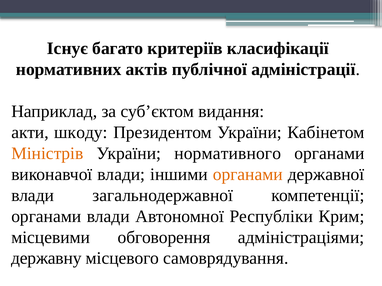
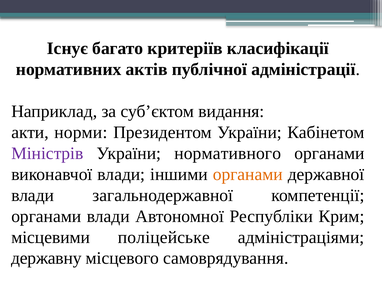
шкоду: шкоду -> норми (81, 133)
Міністрів colour: orange -> purple (47, 154)
обговорення: обговорення -> поліцейське (164, 238)
